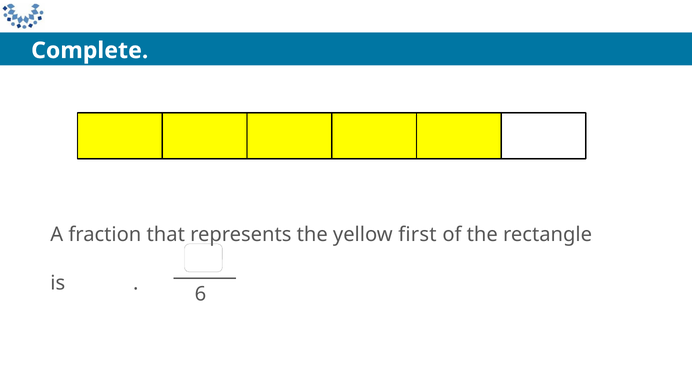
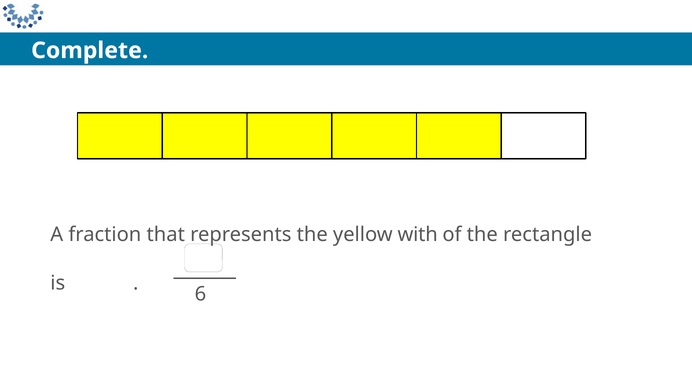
first: first -> with (418, 235)
